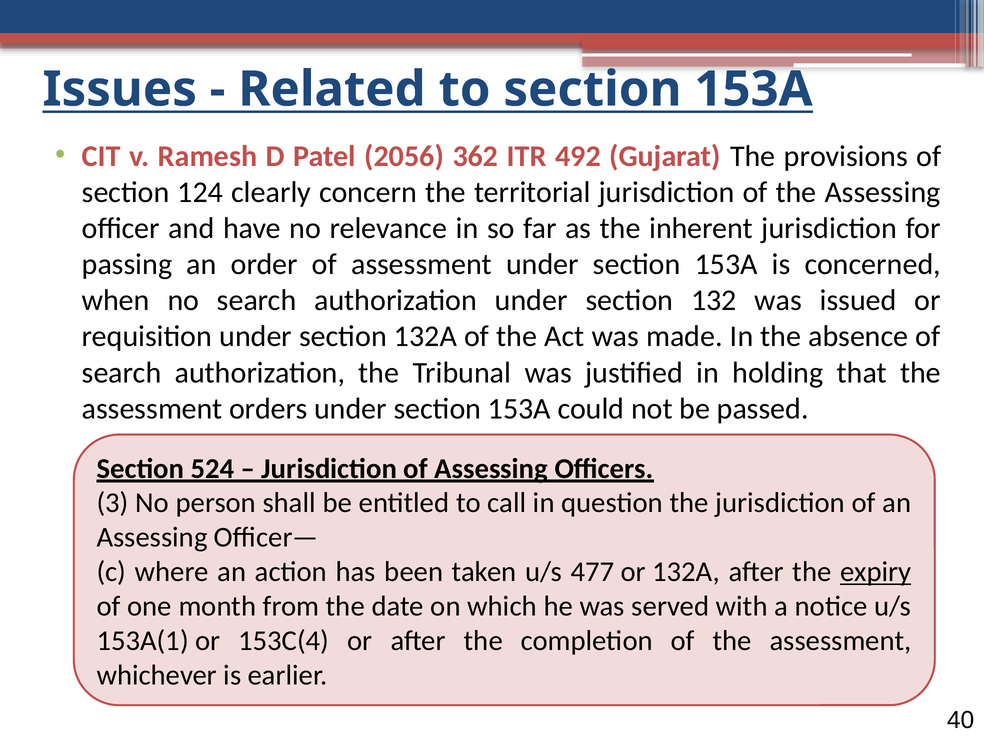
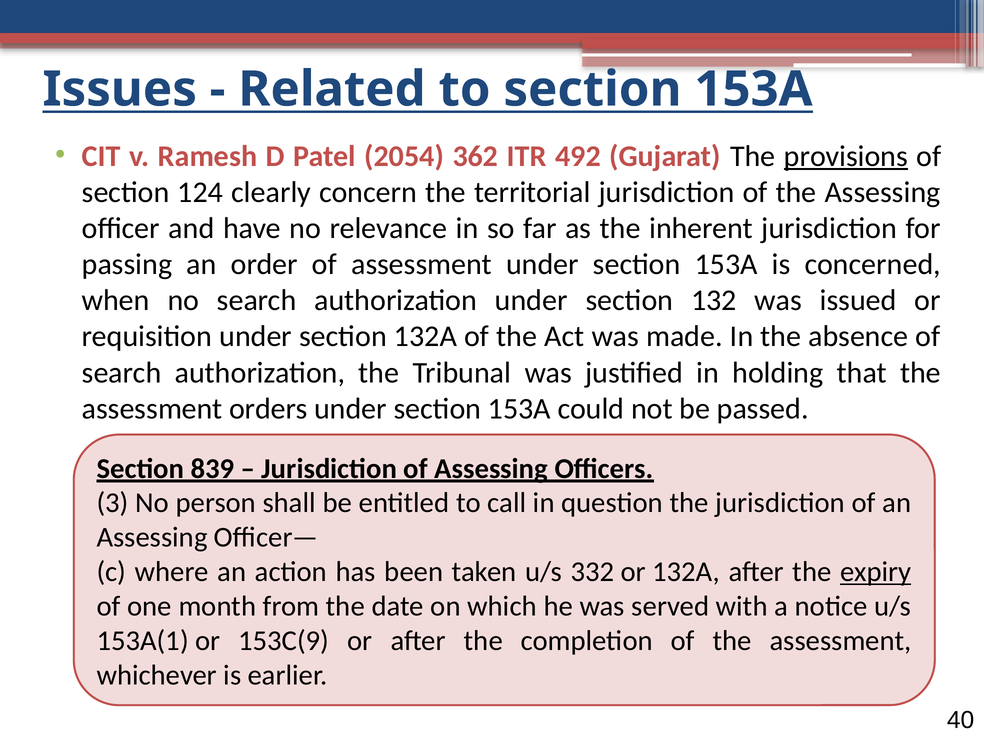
2056: 2056 -> 2054 (404, 156)
provisions underline: none -> present (846, 156)
524: 524 -> 839 (212, 469)
477: 477 -> 332 (592, 572)
153C(4: 153C(4 -> 153C(9 (284, 641)
